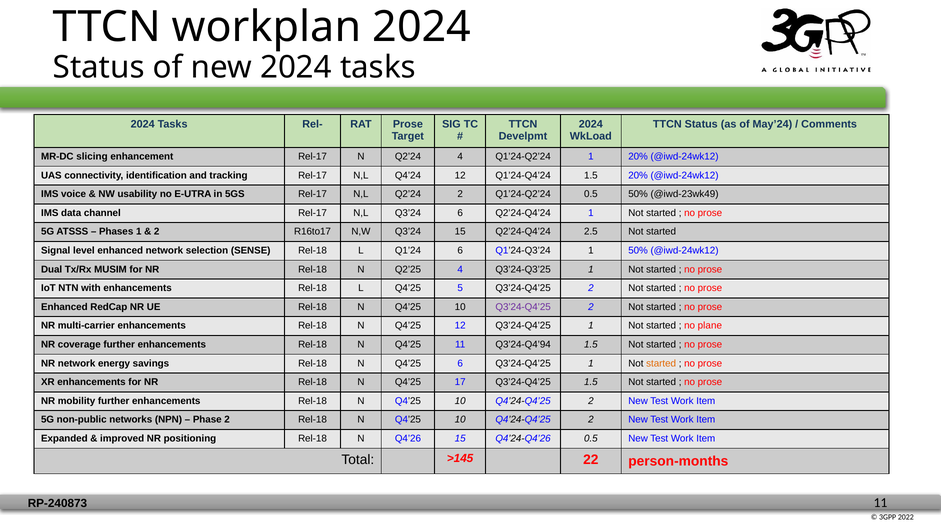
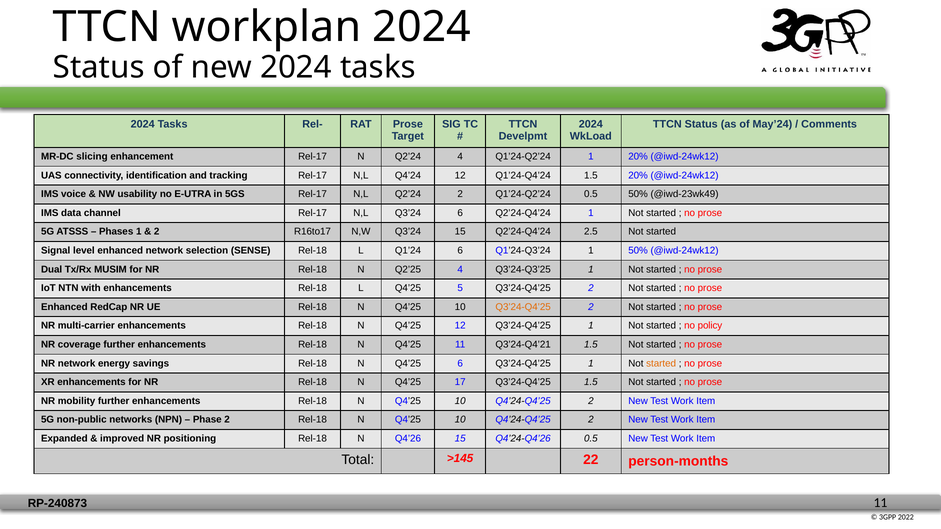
Q3’24-Q4’25 colour: purple -> orange (523, 307)
plane: plane -> policy (710, 326)
Q3’24-Q4’94: Q3’24-Q4’94 -> Q3’24-Q4’21 (523, 345)
